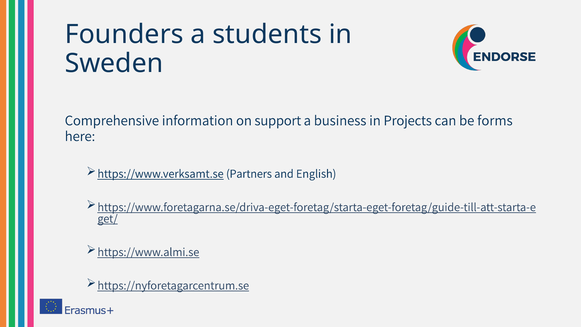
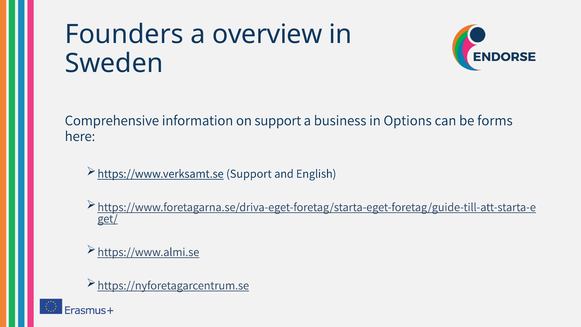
students: students -> overview (267, 34)
Projects: Projects -> Options (408, 120)
https://www.verksamt.se Partners: Partners -> Support (249, 174)
